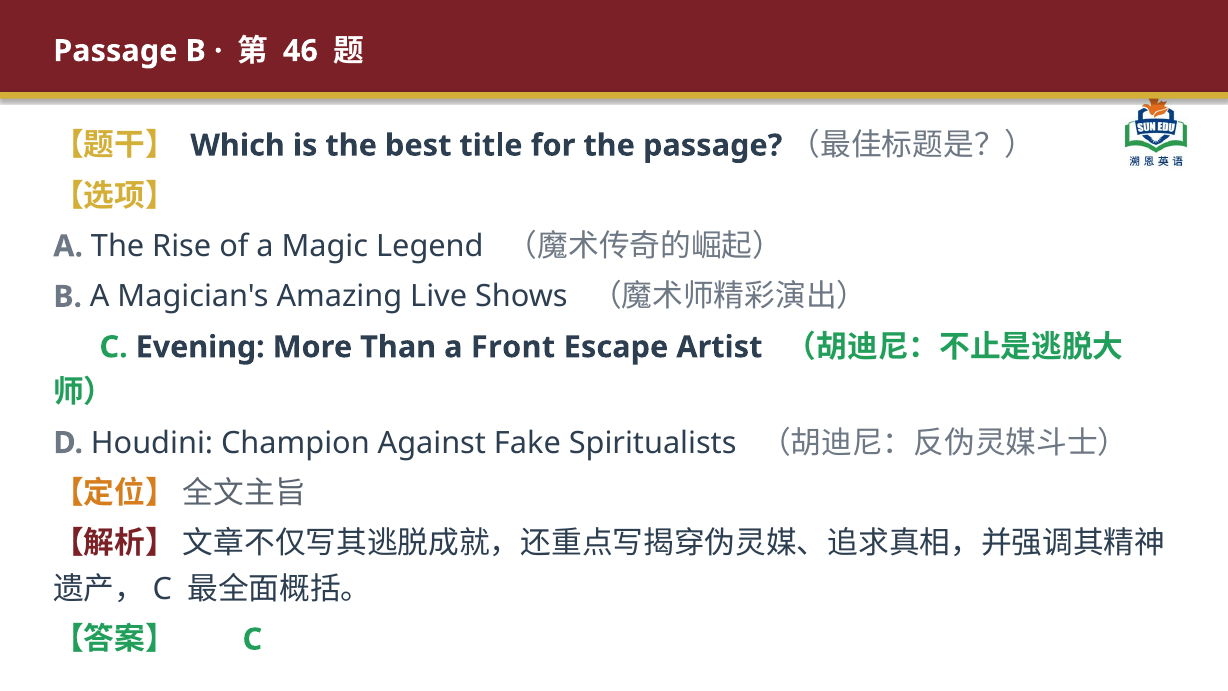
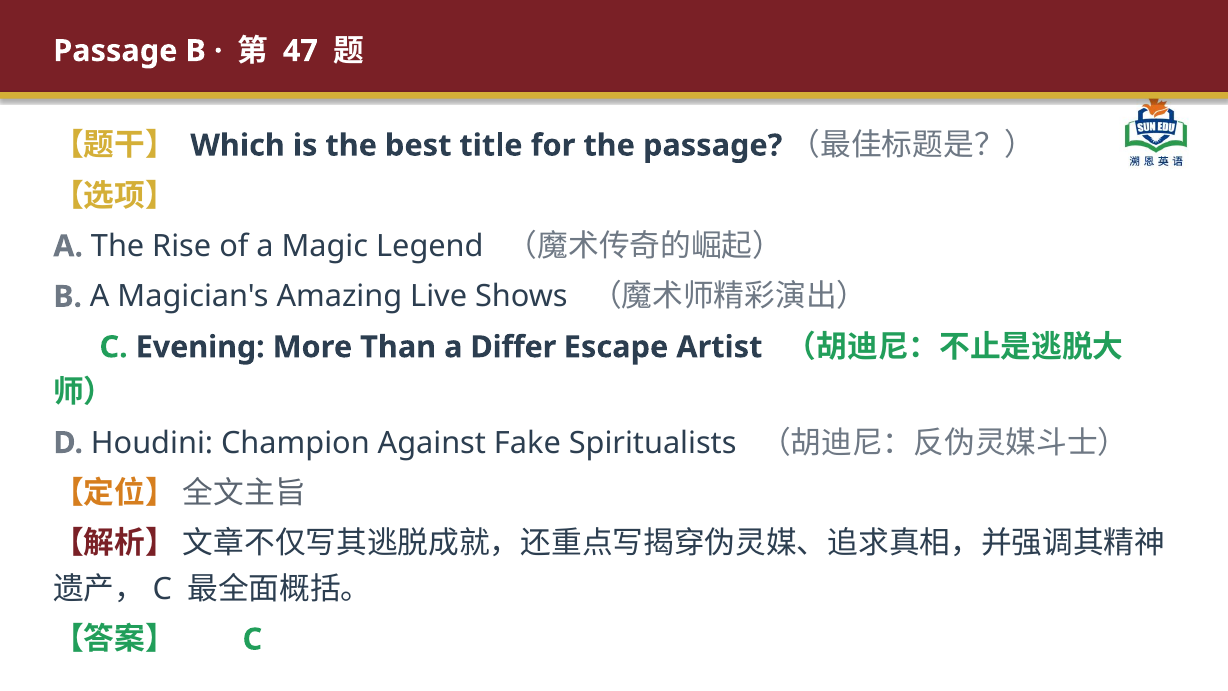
46: 46 -> 47 (300, 51)
Front: Front -> Differ (513, 347)
